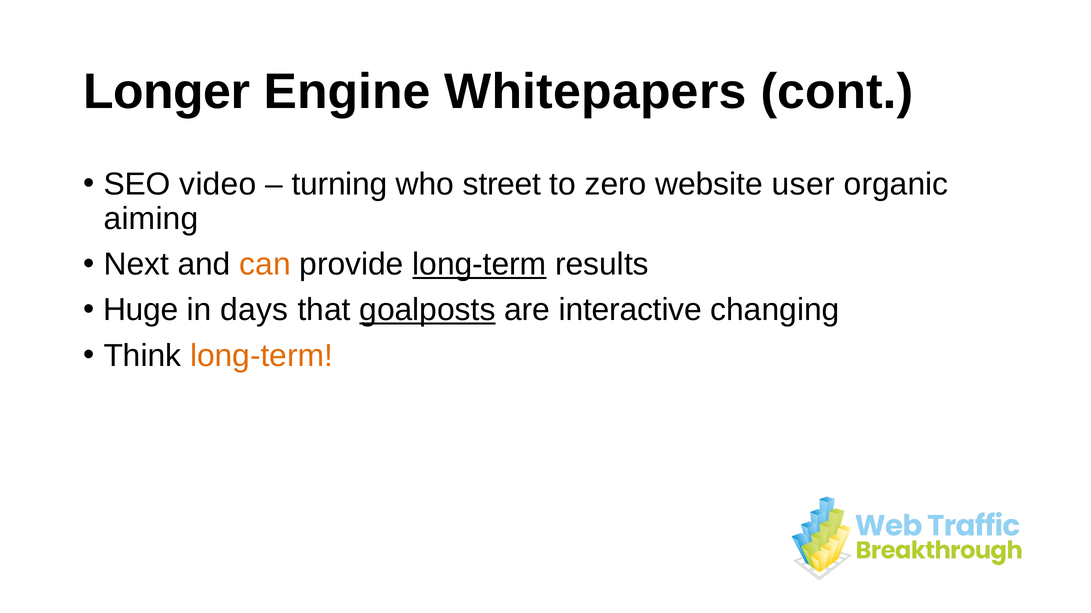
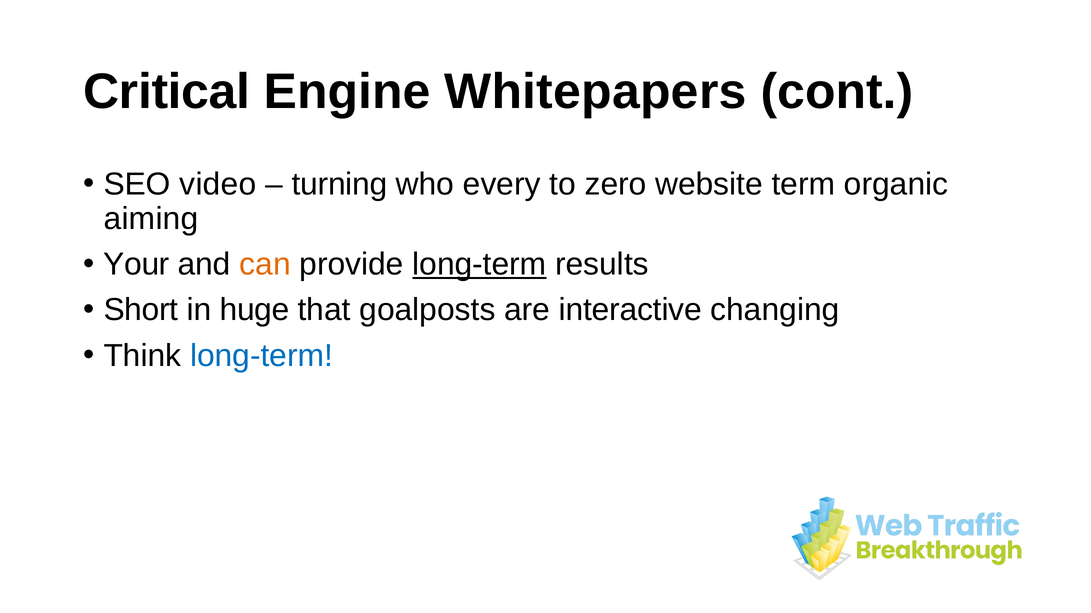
Longer: Longer -> Critical (167, 92)
street: street -> every (502, 184)
user: user -> term (803, 184)
Next: Next -> Your (136, 265)
Huge: Huge -> Short (141, 310)
days: days -> huge (255, 310)
goalposts underline: present -> none (427, 310)
long-term colour: orange -> blue (261, 356)
